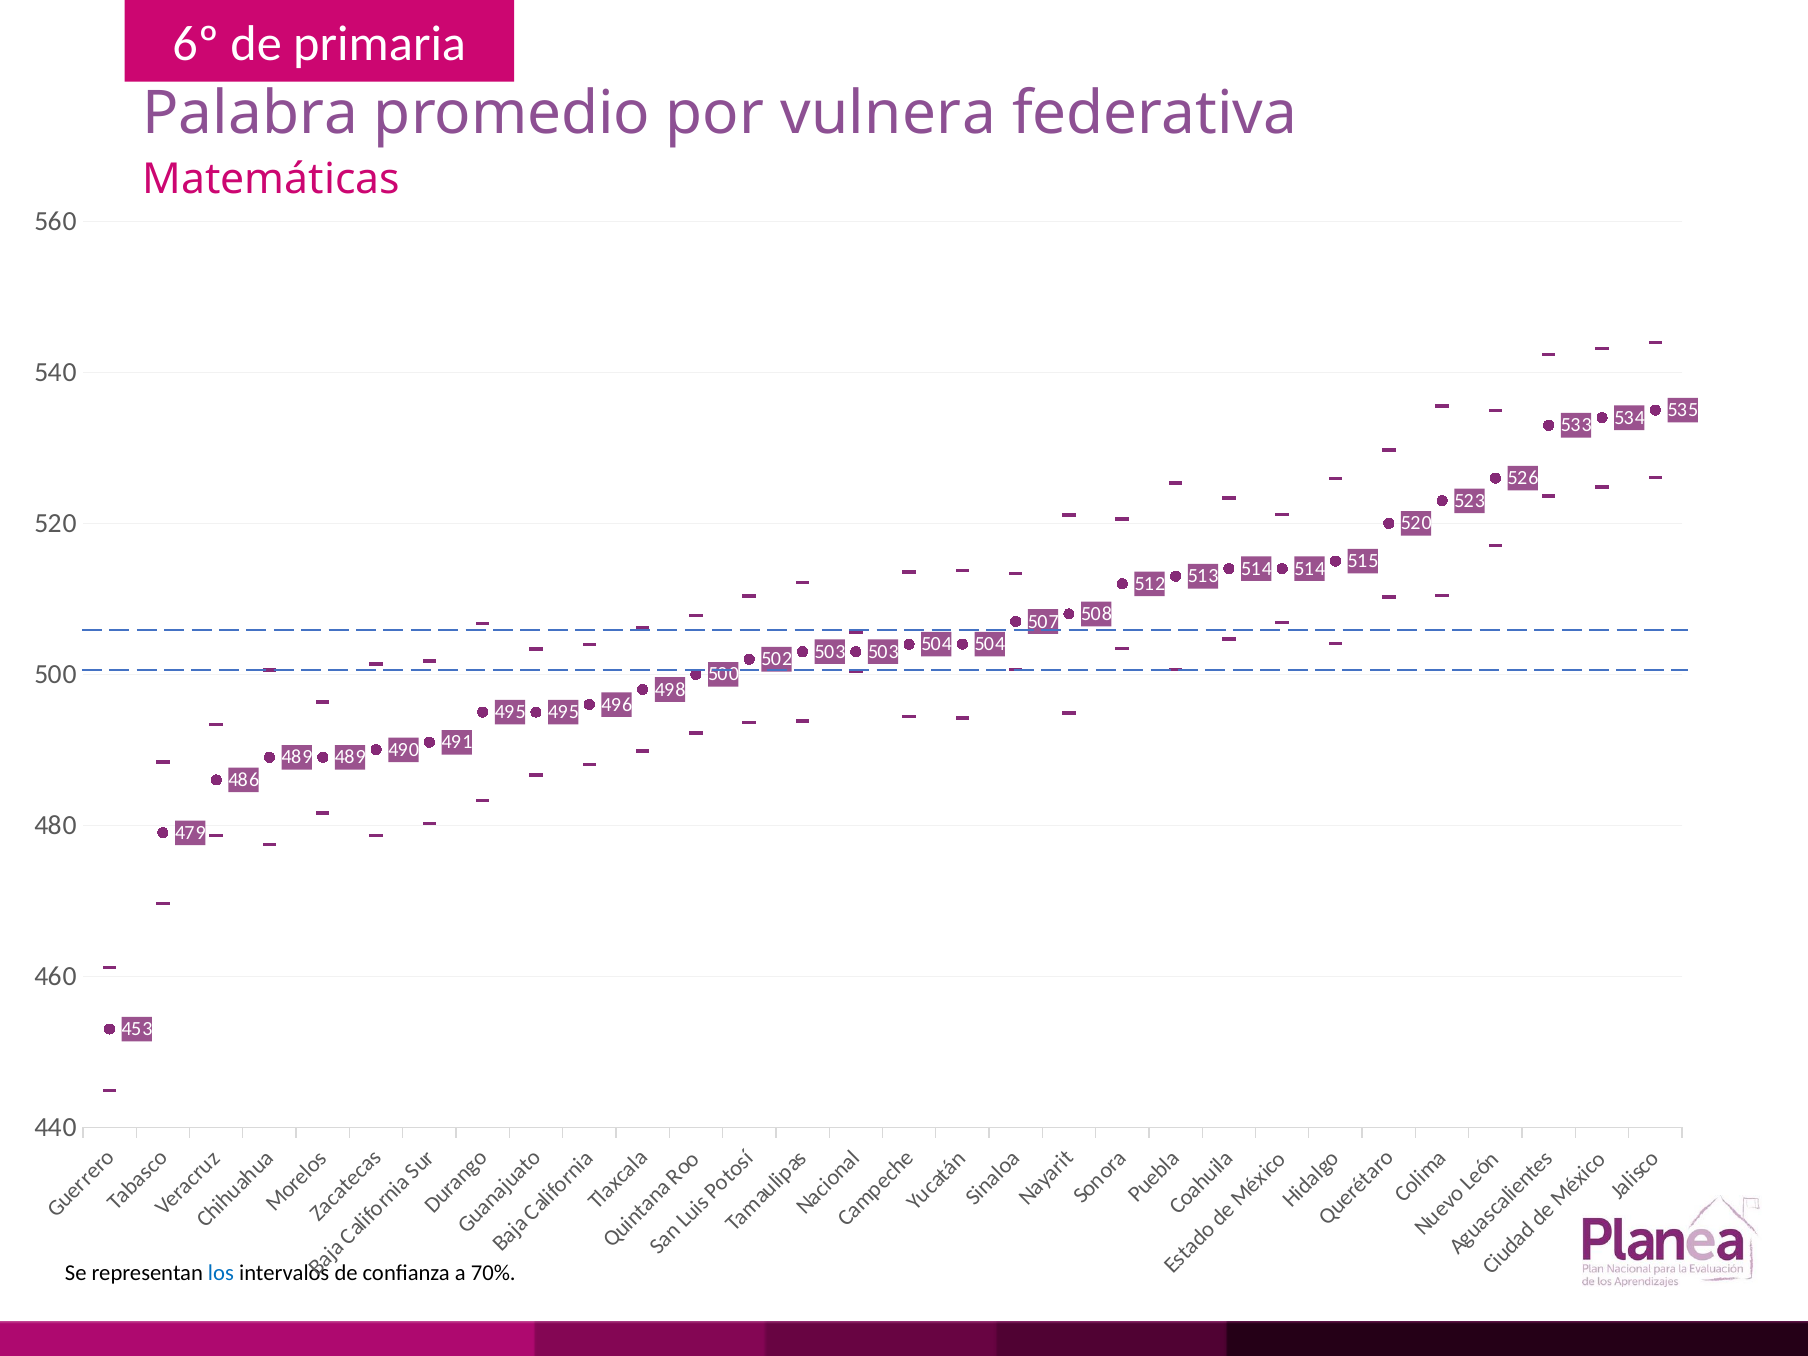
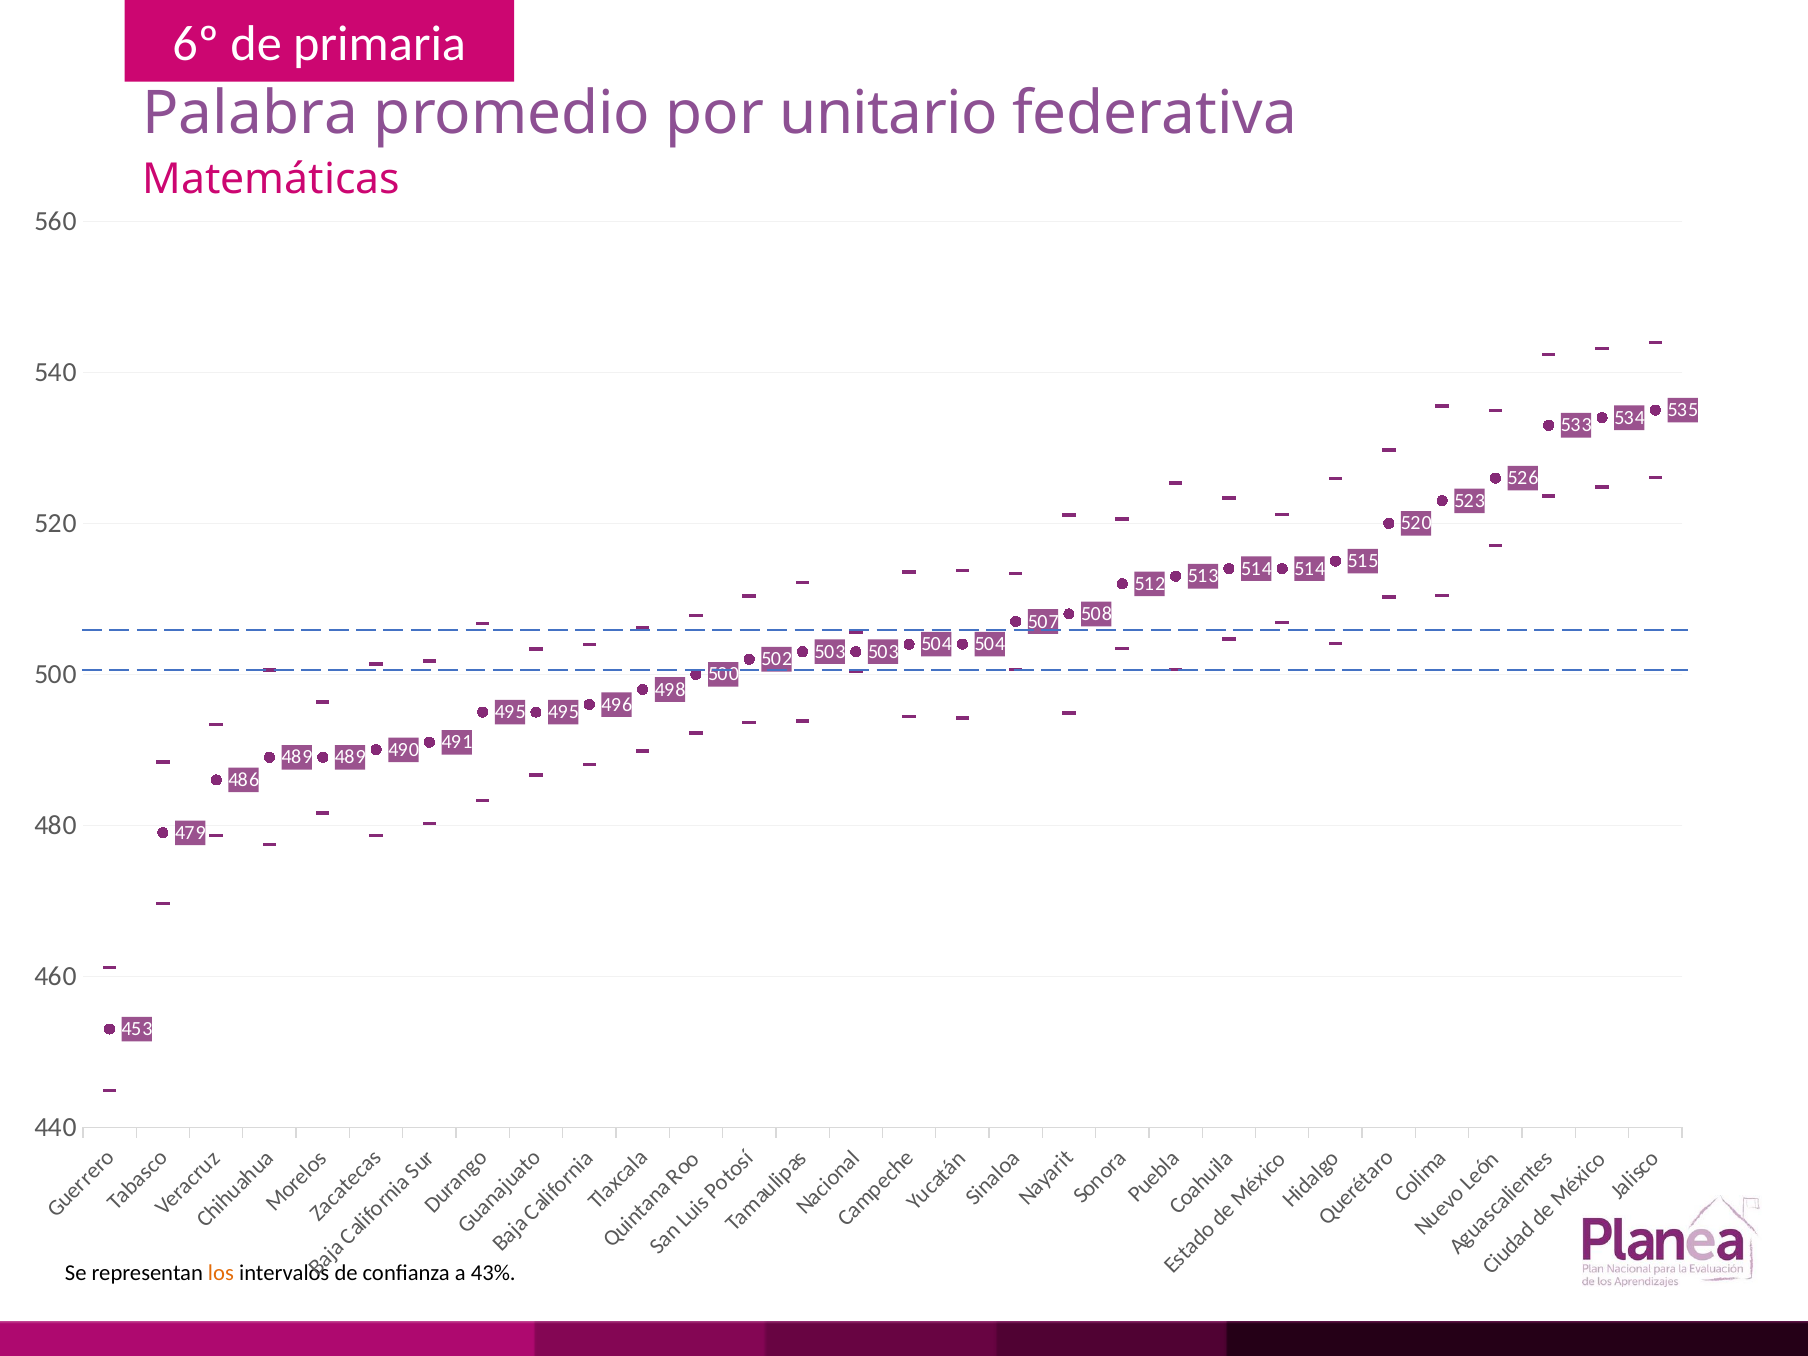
vulnera: vulnera -> unitario (889, 113)
los colour: blue -> orange (221, 1273)
70%: 70% -> 43% (493, 1273)
